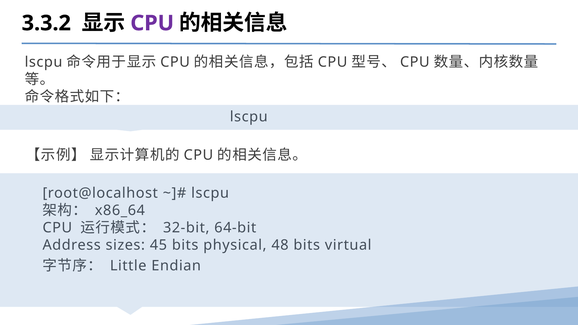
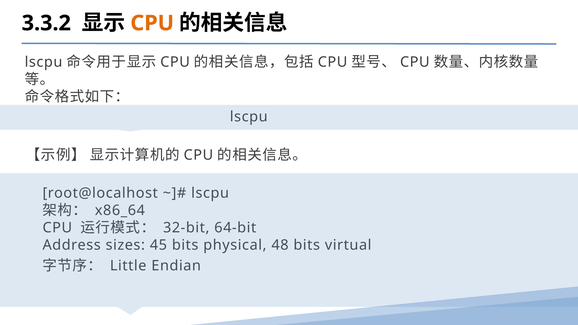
CPU colour: purple -> orange (152, 23)
